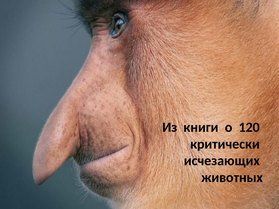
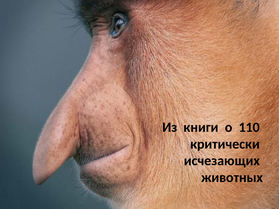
120: 120 -> 110 (249, 127)
